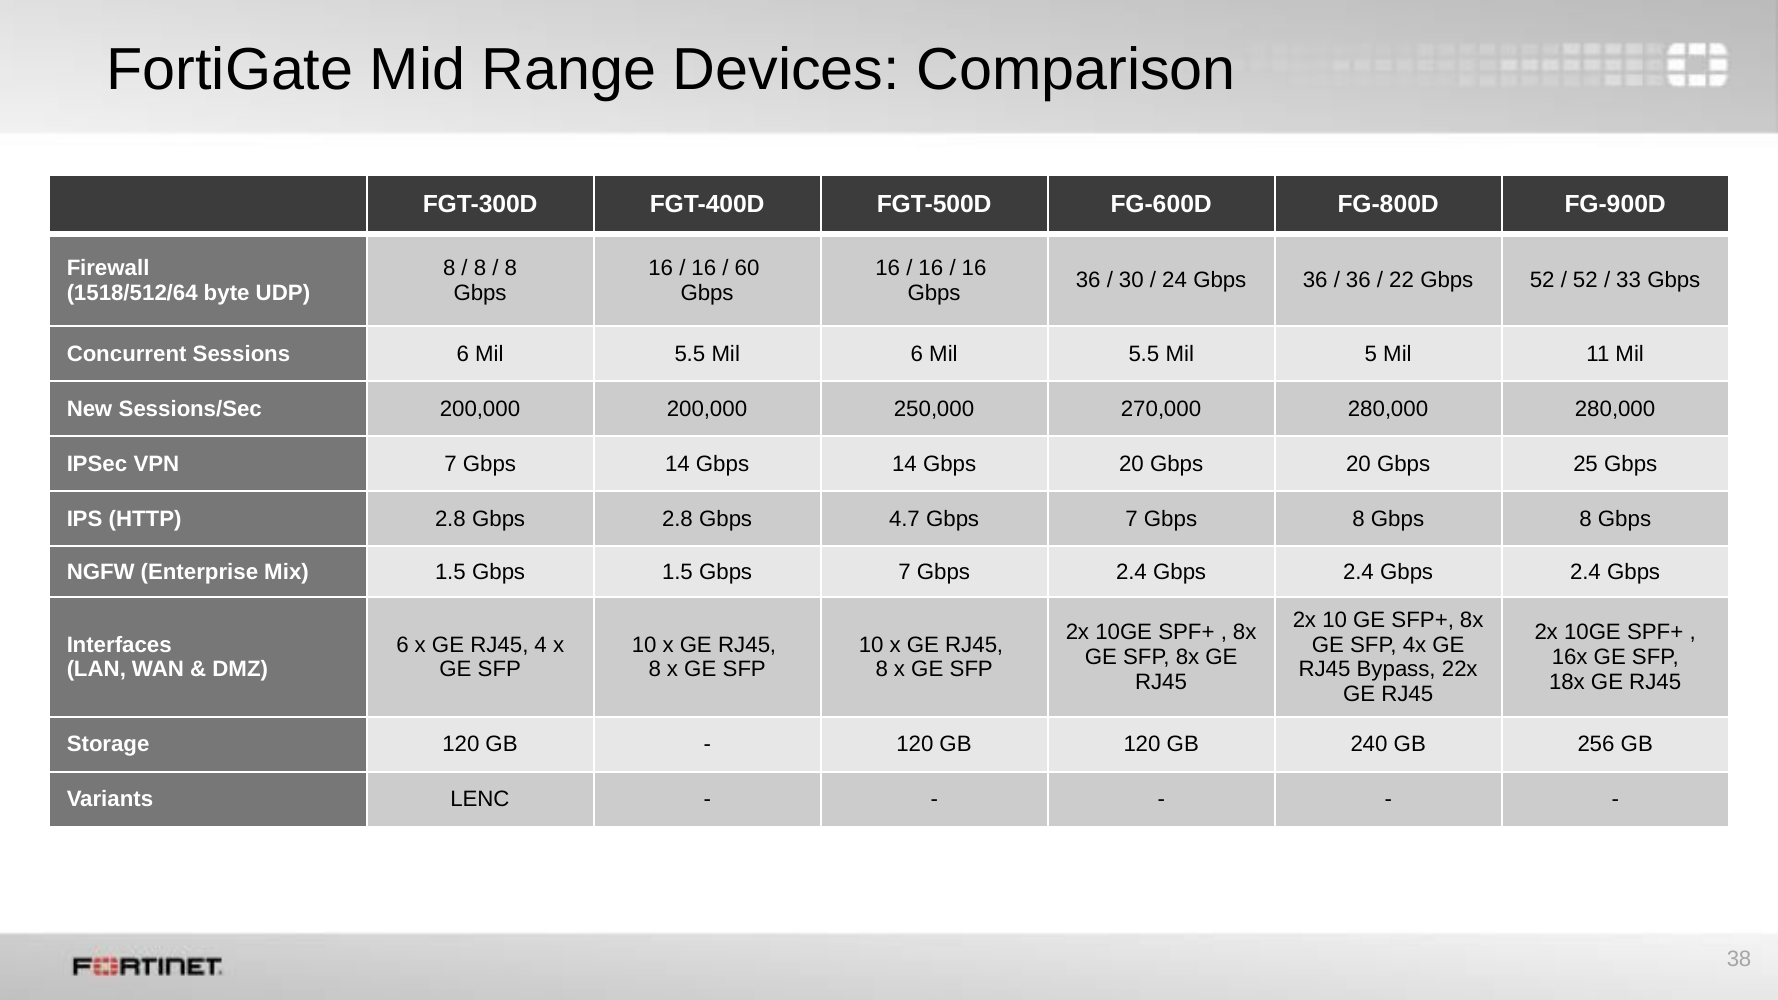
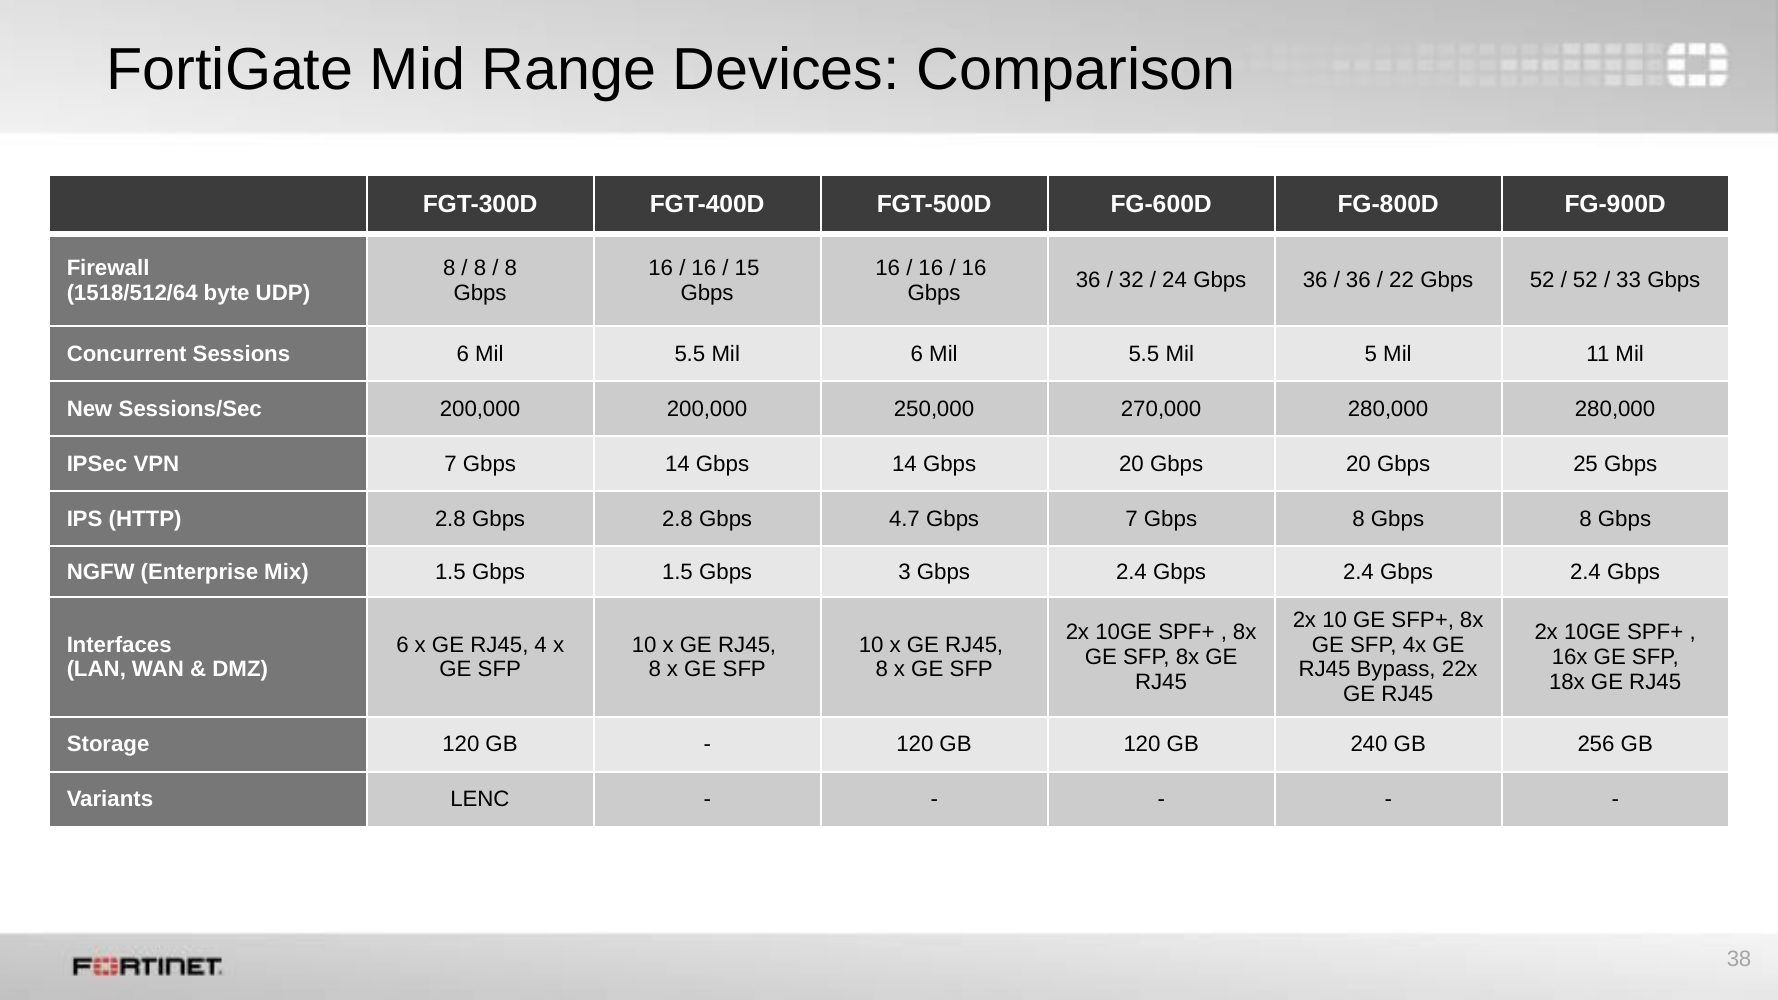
60: 60 -> 15 (747, 268)
30: 30 -> 32 (1131, 280)
1.5 Gbps 7: 7 -> 3 (905, 572)
